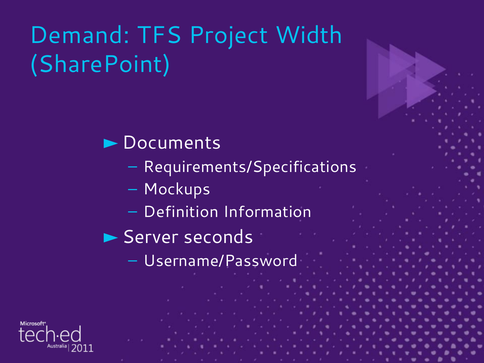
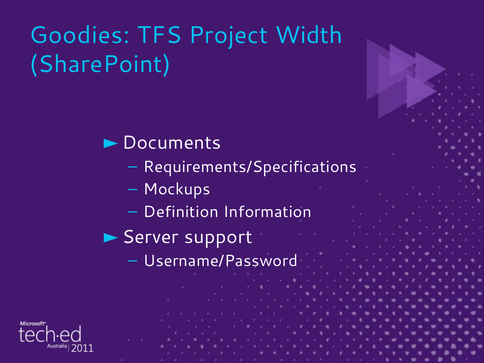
Demand: Demand -> Goodies (79, 35)
seconds: seconds -> support (218, 237)
